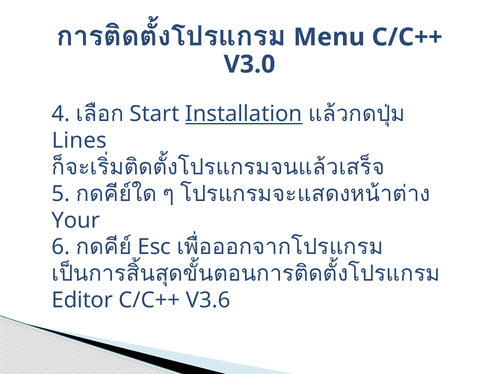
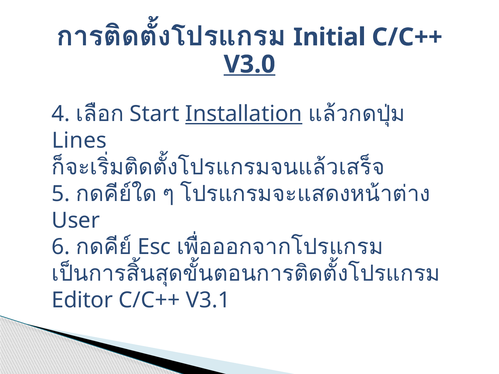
Menu: Menu -> Initial (329, 37)
V3.0 underline: none -> present (249, 64)
Your: Your -> User (76, 221)
V3.6: V3.6 -> V3.1 (208, 300)
